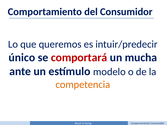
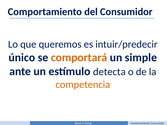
comportará colour: red -> orange (79, 58)
mucha: mucha -> simple (141, 58)
modelo: modelo -> detecta (109, 72)
